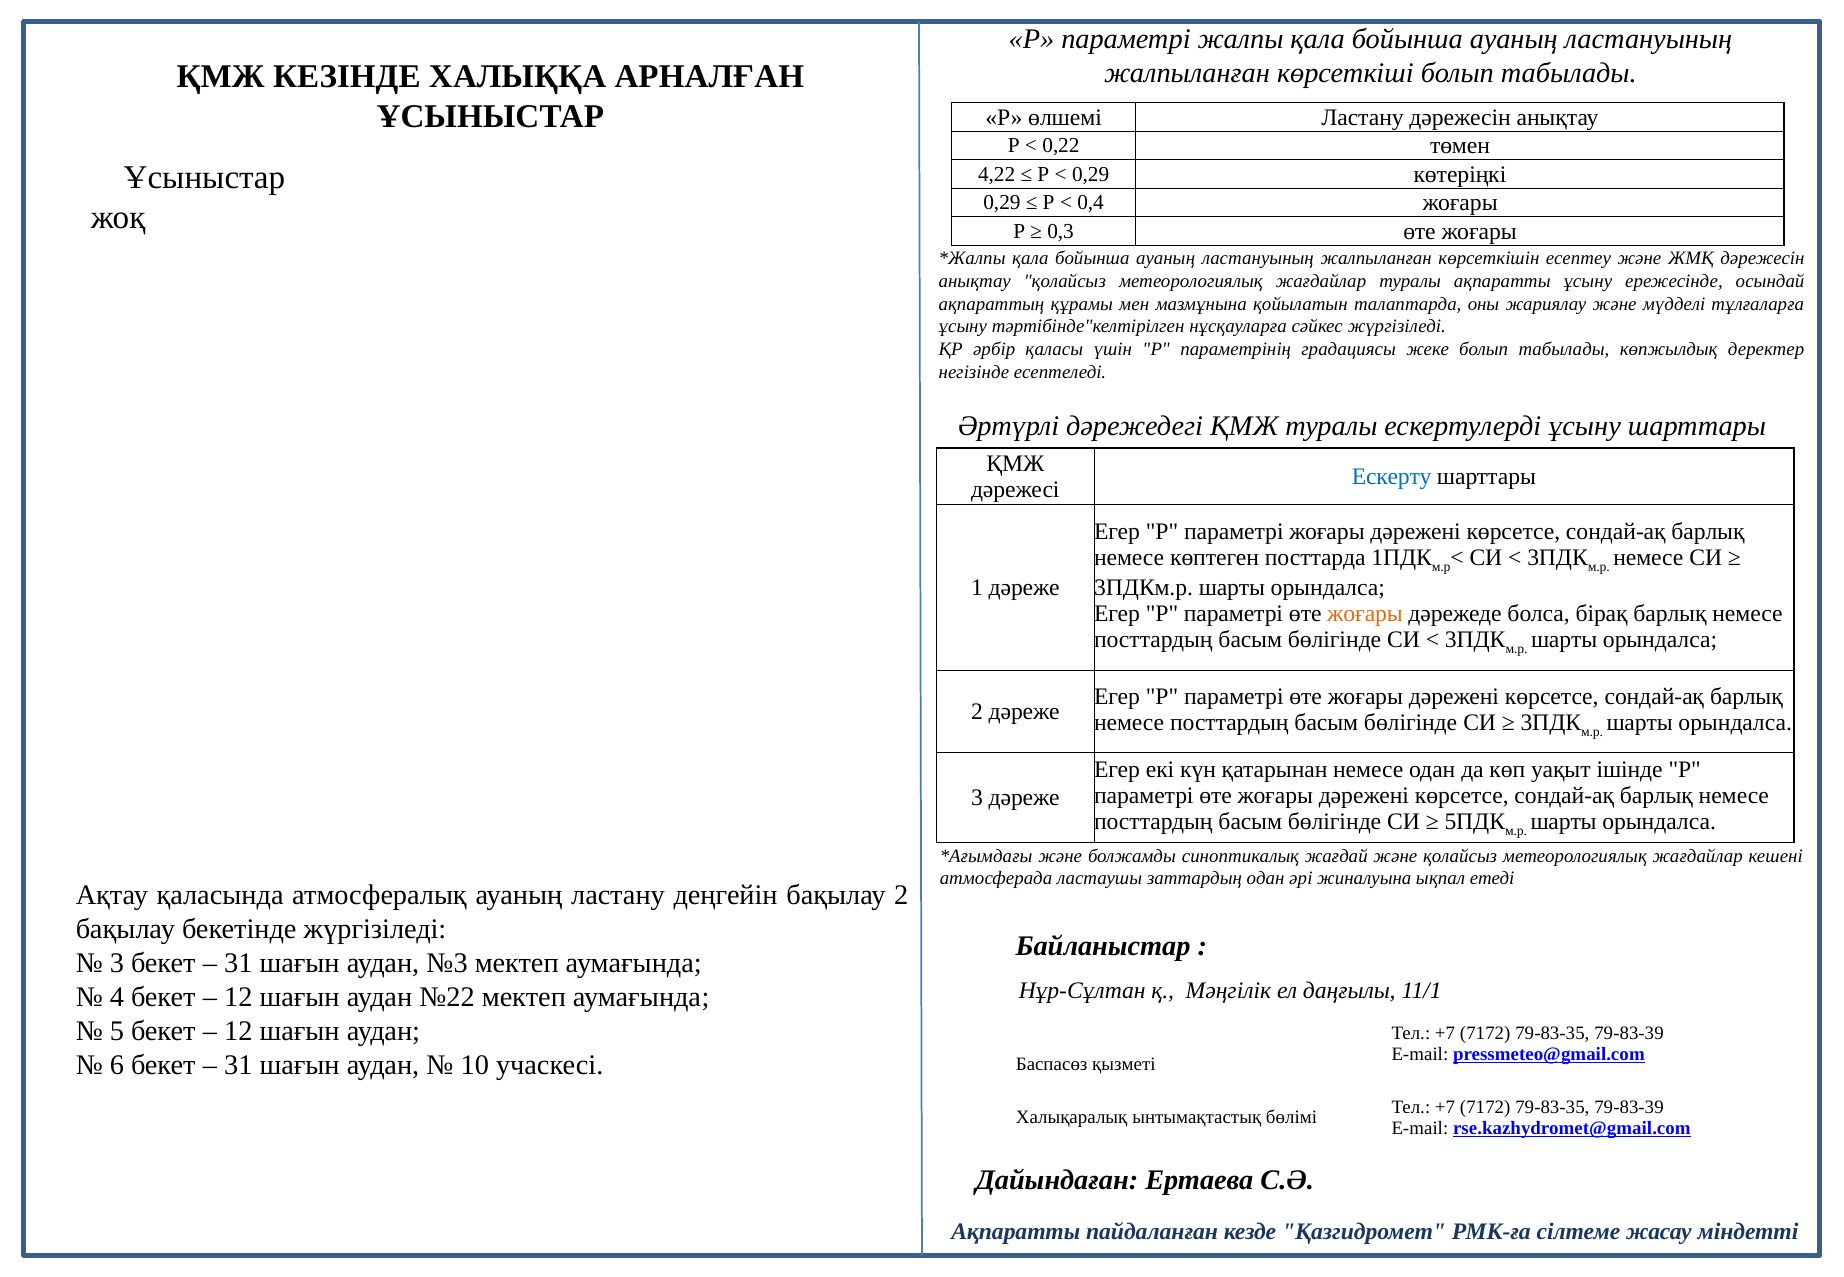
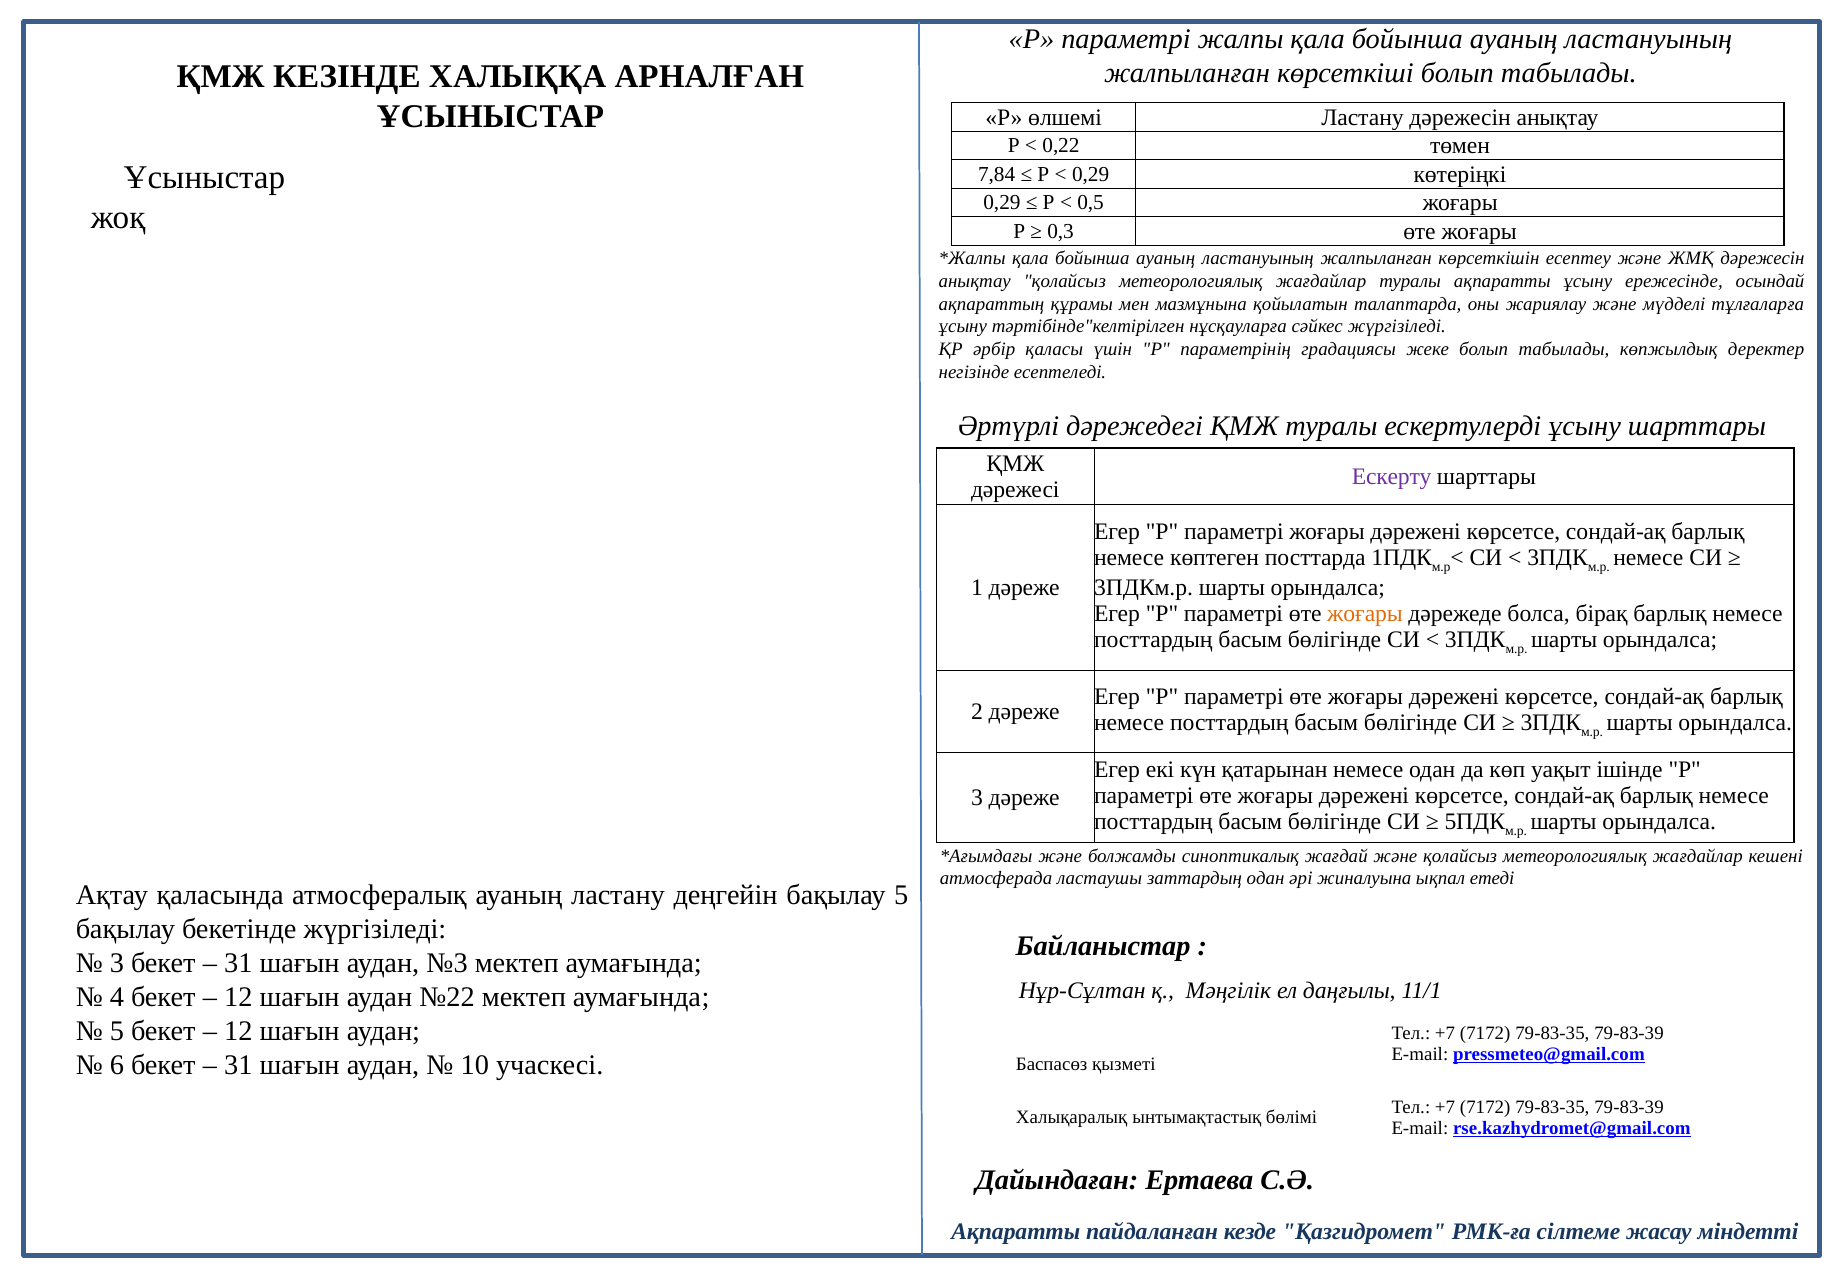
4,22: 4,22 -> 7,84 (997, 174)
0,4: 0,4 -> 0,5 (1091, 203)
Ескерту colour: blue -> purple (1392, 476)
бақылау 2: 2 -> 5 (901, 895)
